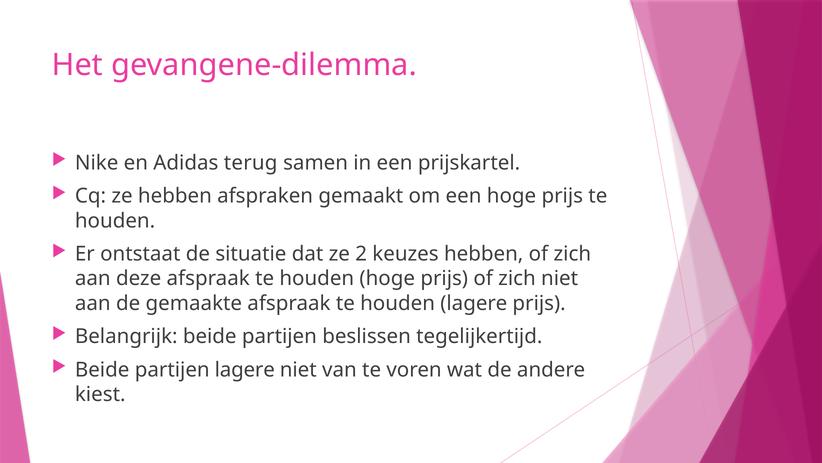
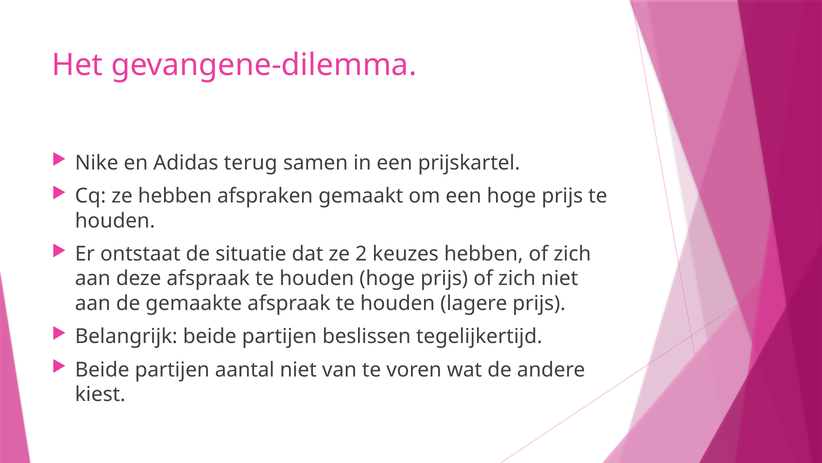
partijen lagere: lagere -> aantal (245, 369)
